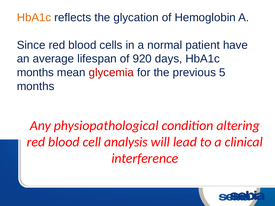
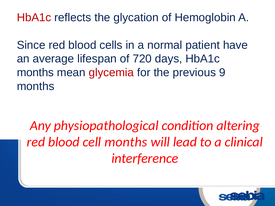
HbA1c colour: orange -> red (34, 18)
920: 920 -> 720 (142, 59)
5: 5 -> 9 (222, 73)
cell analysis: analysis -> months (126, 142)
